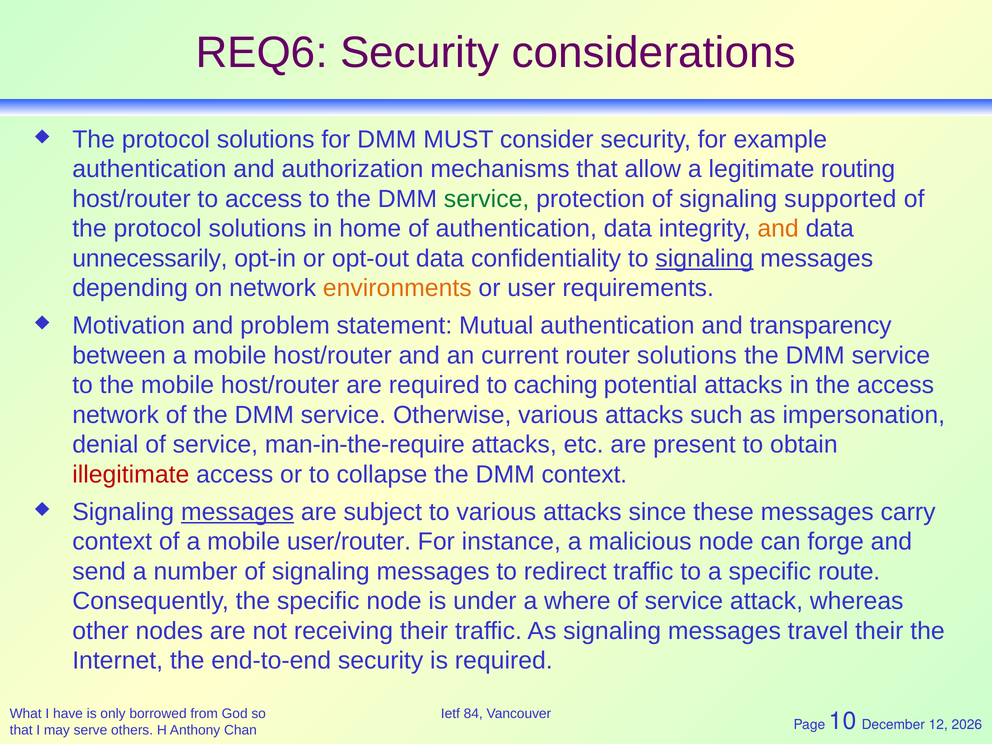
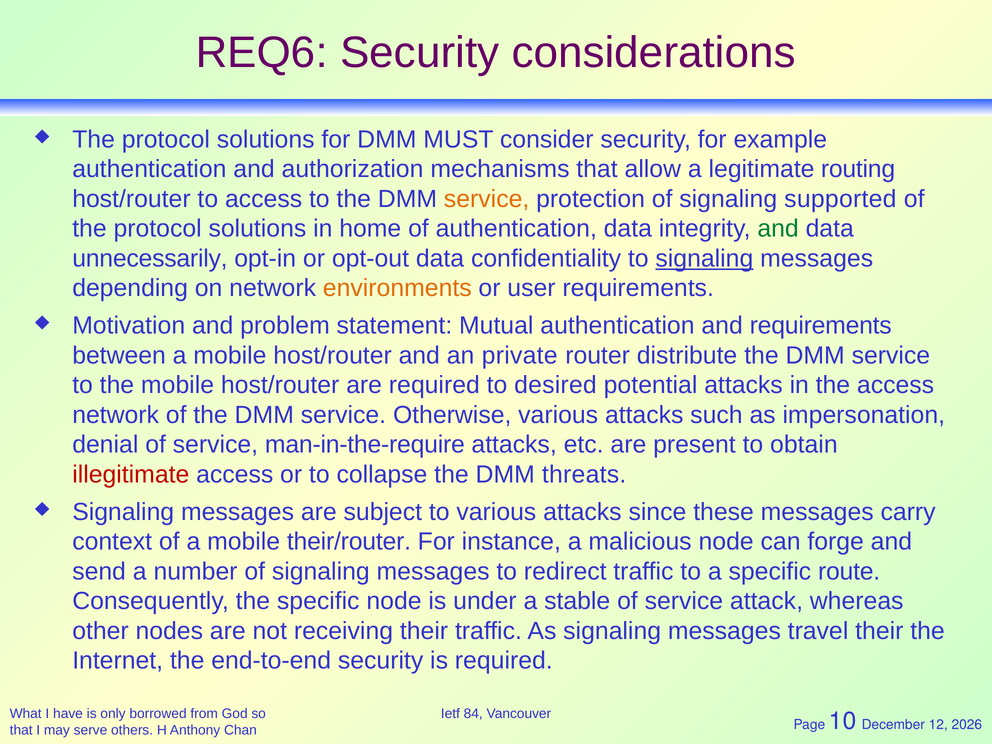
service colour: green -> orange (487, 199)
and colour: orange -> green (778, 229)
and transparency: transparency -> requirements (821, 326)
current: current -> private (520, 355)
router solutions: solutions -> distribute (687, 355)
caching: caching -> desired (555, 385)
DMM context: context -> threats (584, 474)
messages underline: present -> none (238, 512)
user/router: user/router -> their/router (349, 542)
where: where -> stable (577, 601)
